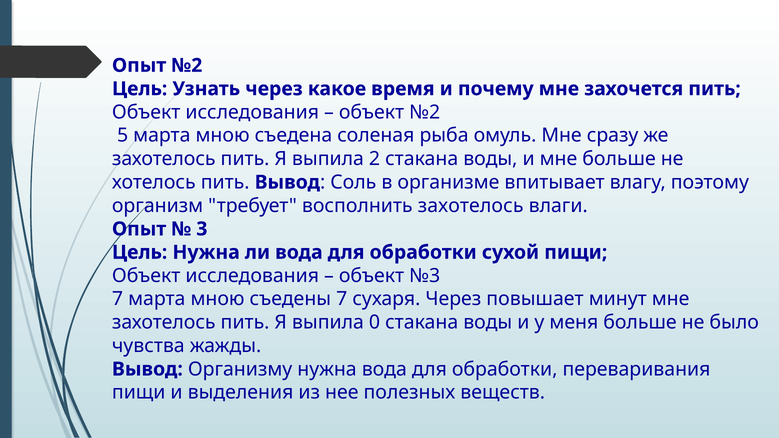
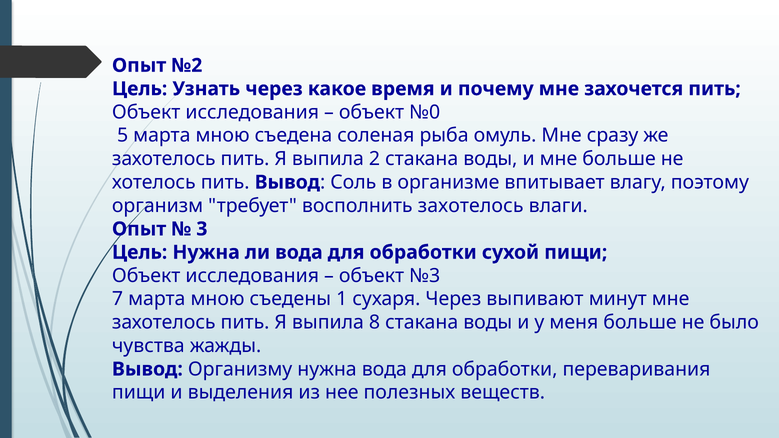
объект №2: №2 -> №0 (425, 112)
съедены 7: 7 -> 1 (342, 299)
повышает: повышает -> выпивают (535, 299)
0: 0 -> 8 (375, 323)
